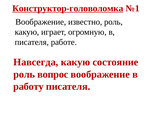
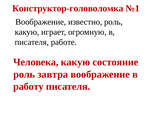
Конструктор-головоломка underline: present -> none (68, 8)
Навсегда: Навсегда -> Человека (36, 62)
вопрос: вопрос -> завтра (53, 74)
